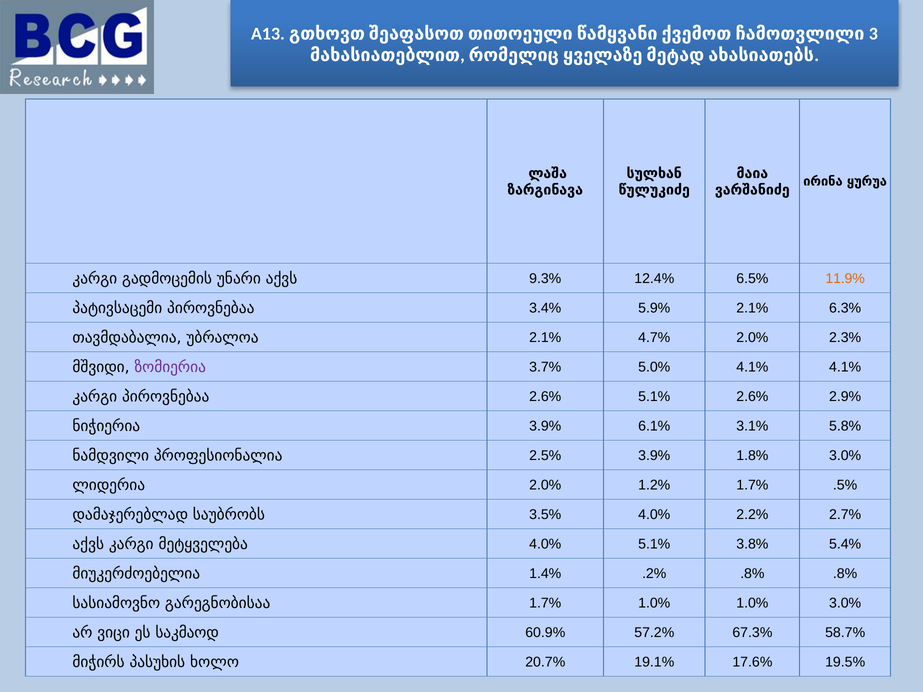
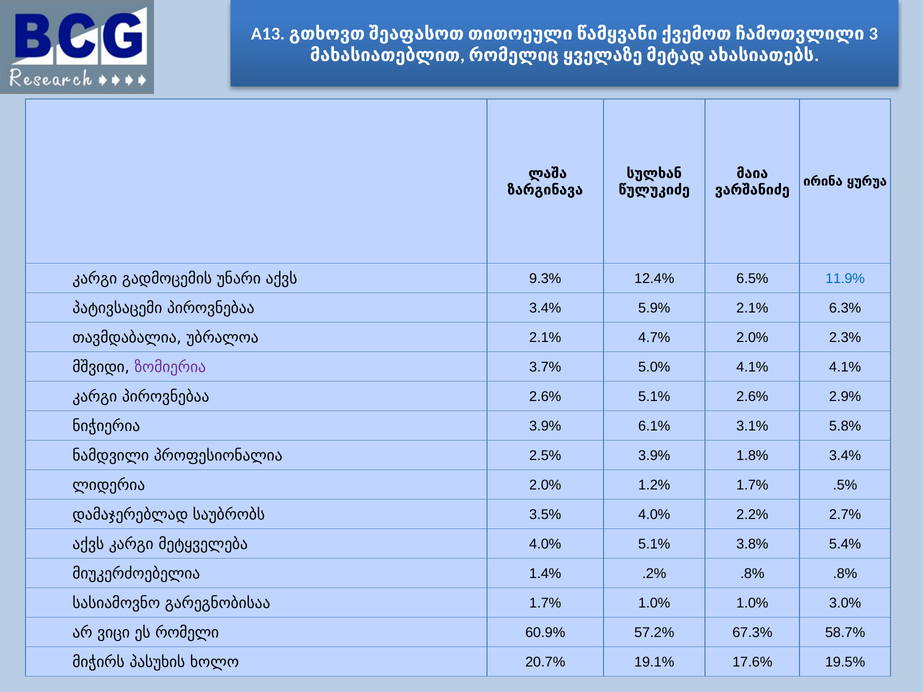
11.9% colour: orange -> blue (845, 279)
1.8% 3.0%: 3.0% -> 3.4% (845, 456)
საკმაოდ: საკმაოდ -> რომელი (187, 633)
